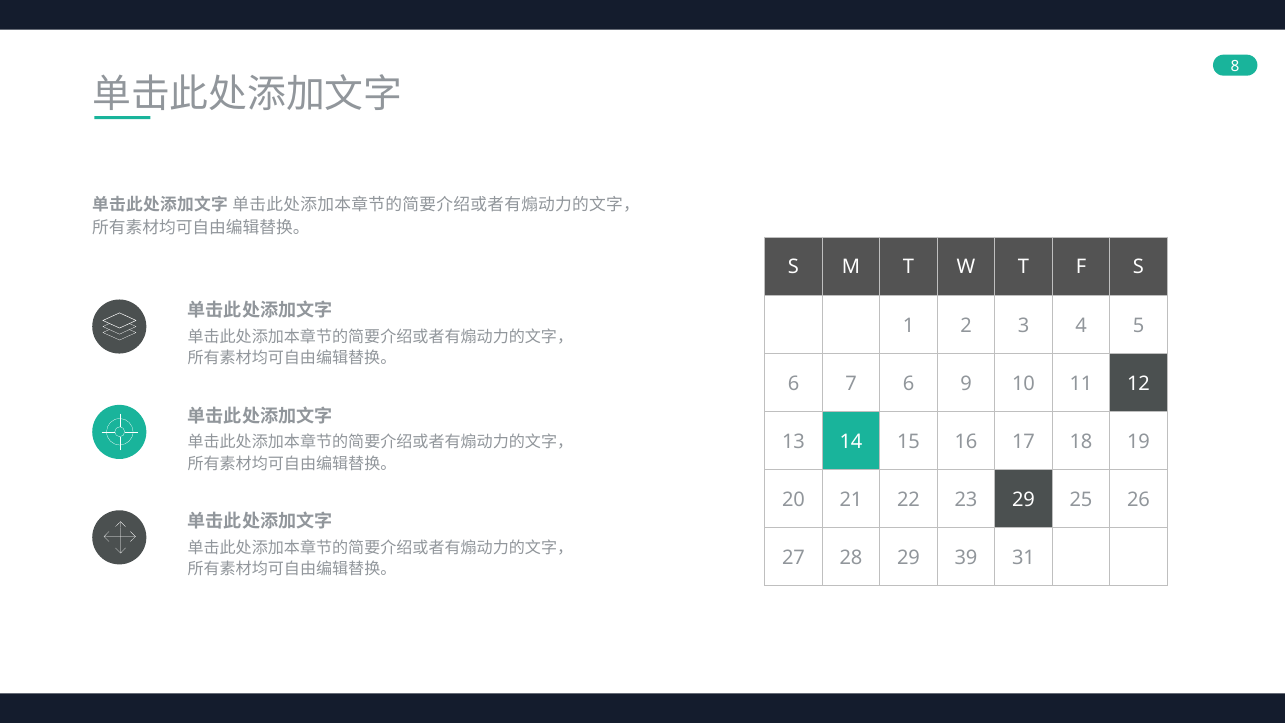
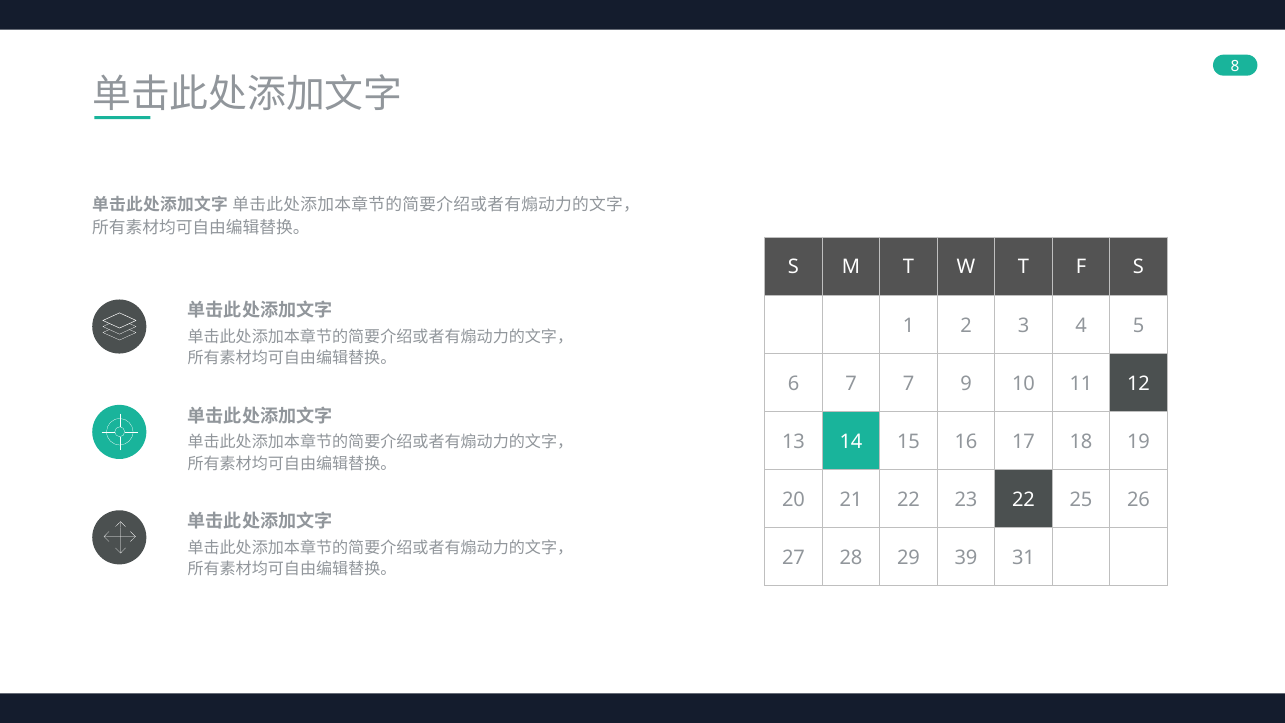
7 6: 6 -> 7 (909, 384)
23 29: 29 -> 22 (1023, 500)
